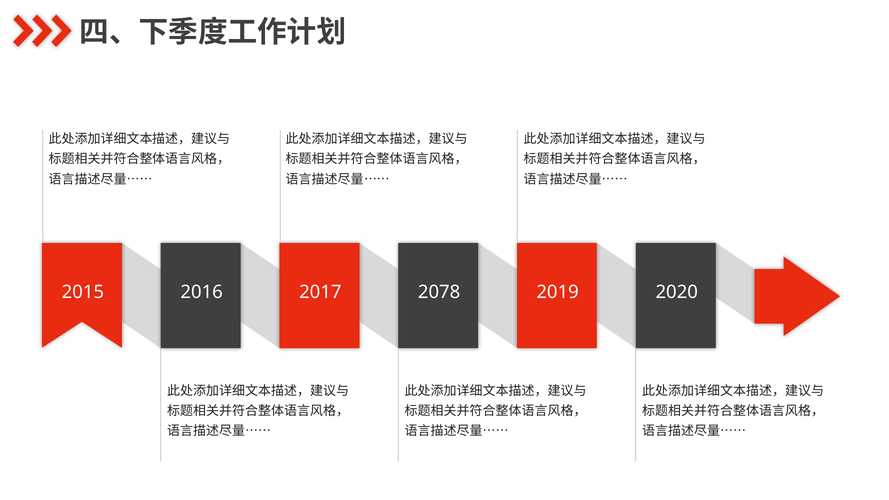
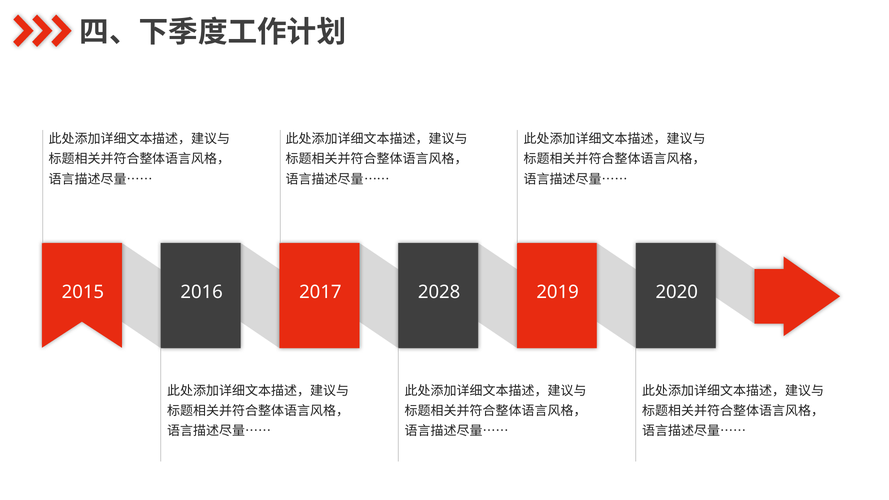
2078: 2078 -> 2028 (439, 292)
